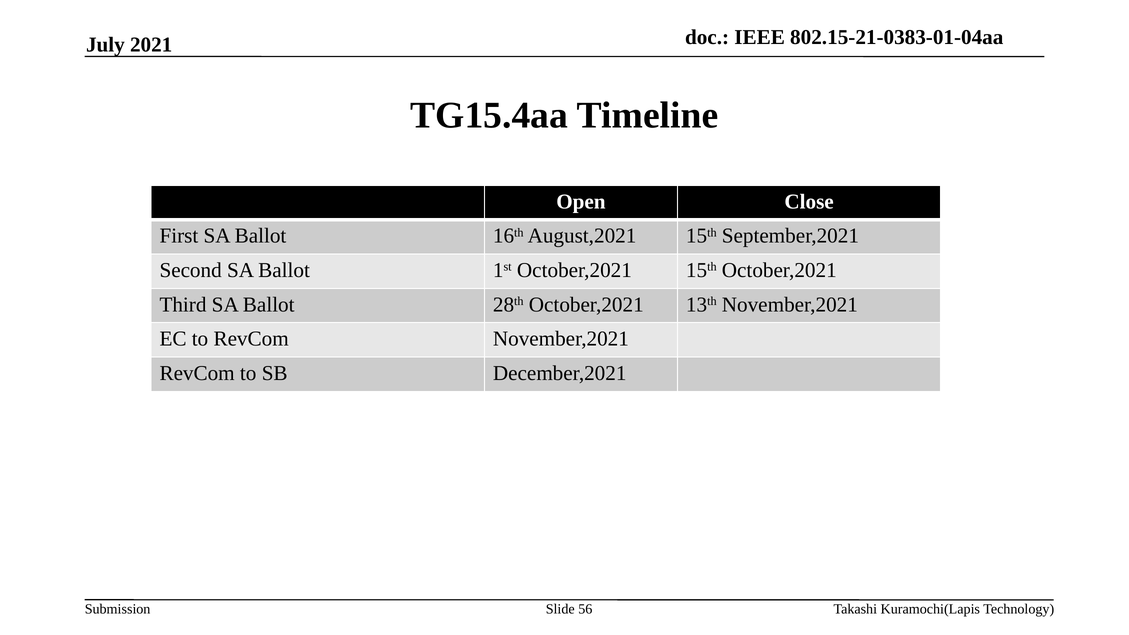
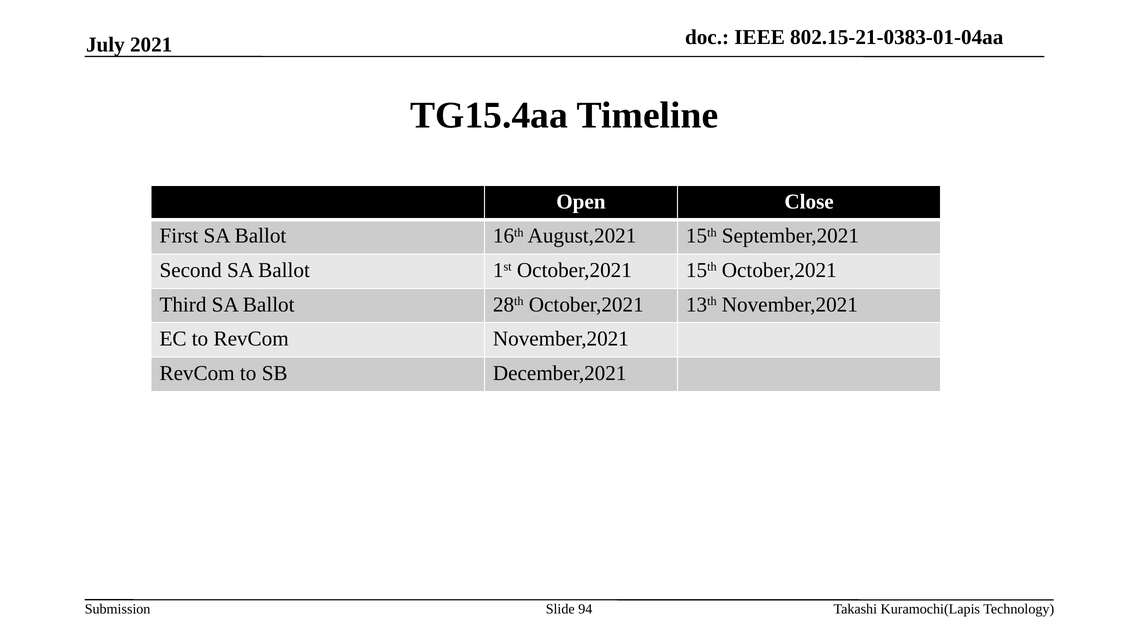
56: 56 -> 94 (585, 609)
